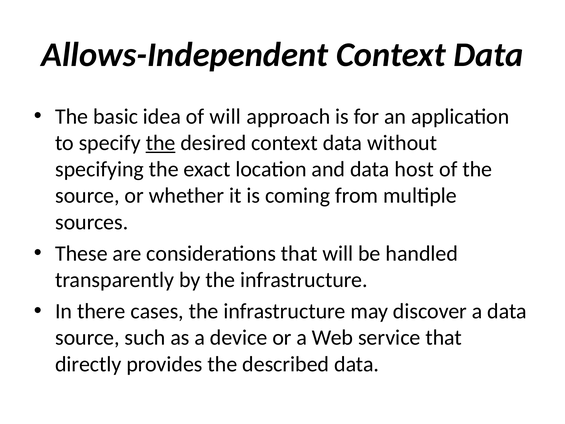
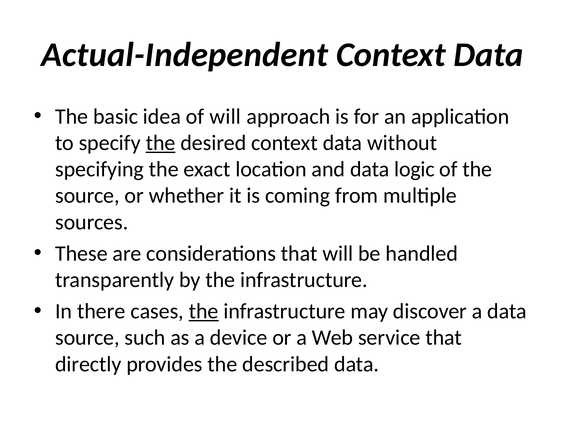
Allows-Independent: Allows-Independent -> Actual-Independent (185, 55)
host: host -> logic (414, 169)
the underline: none -> present (204, 311)
